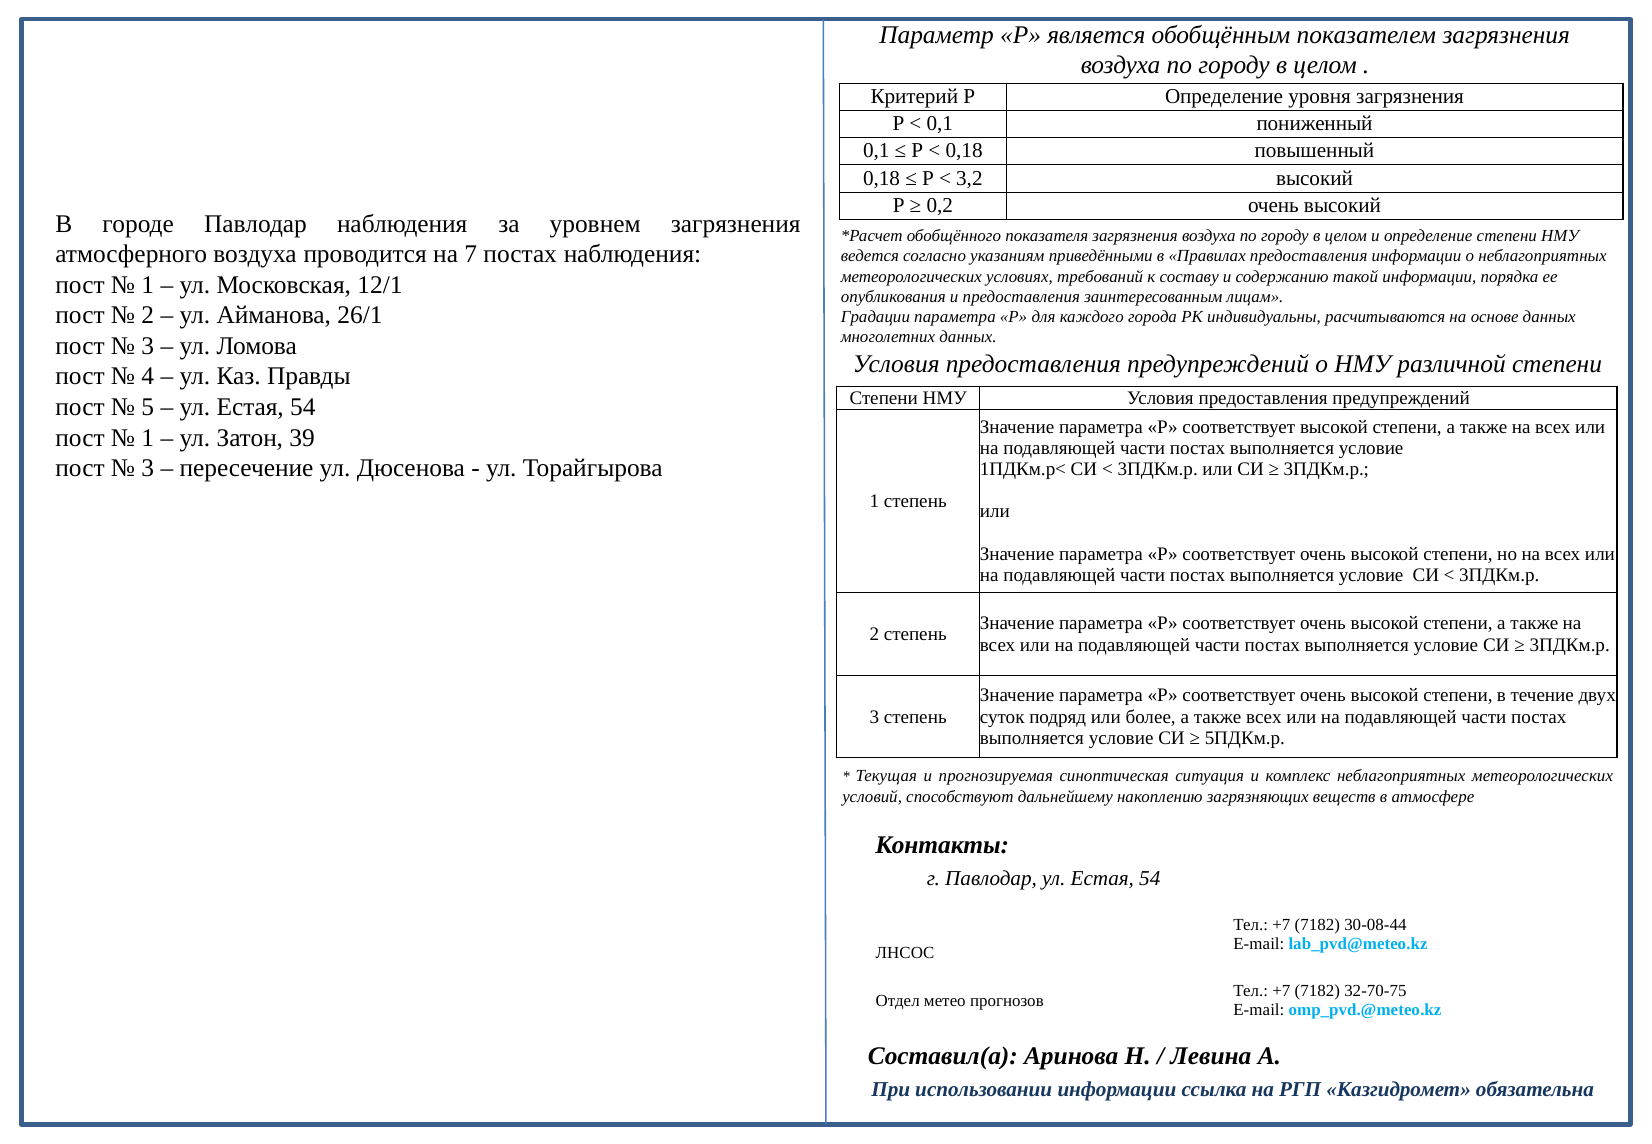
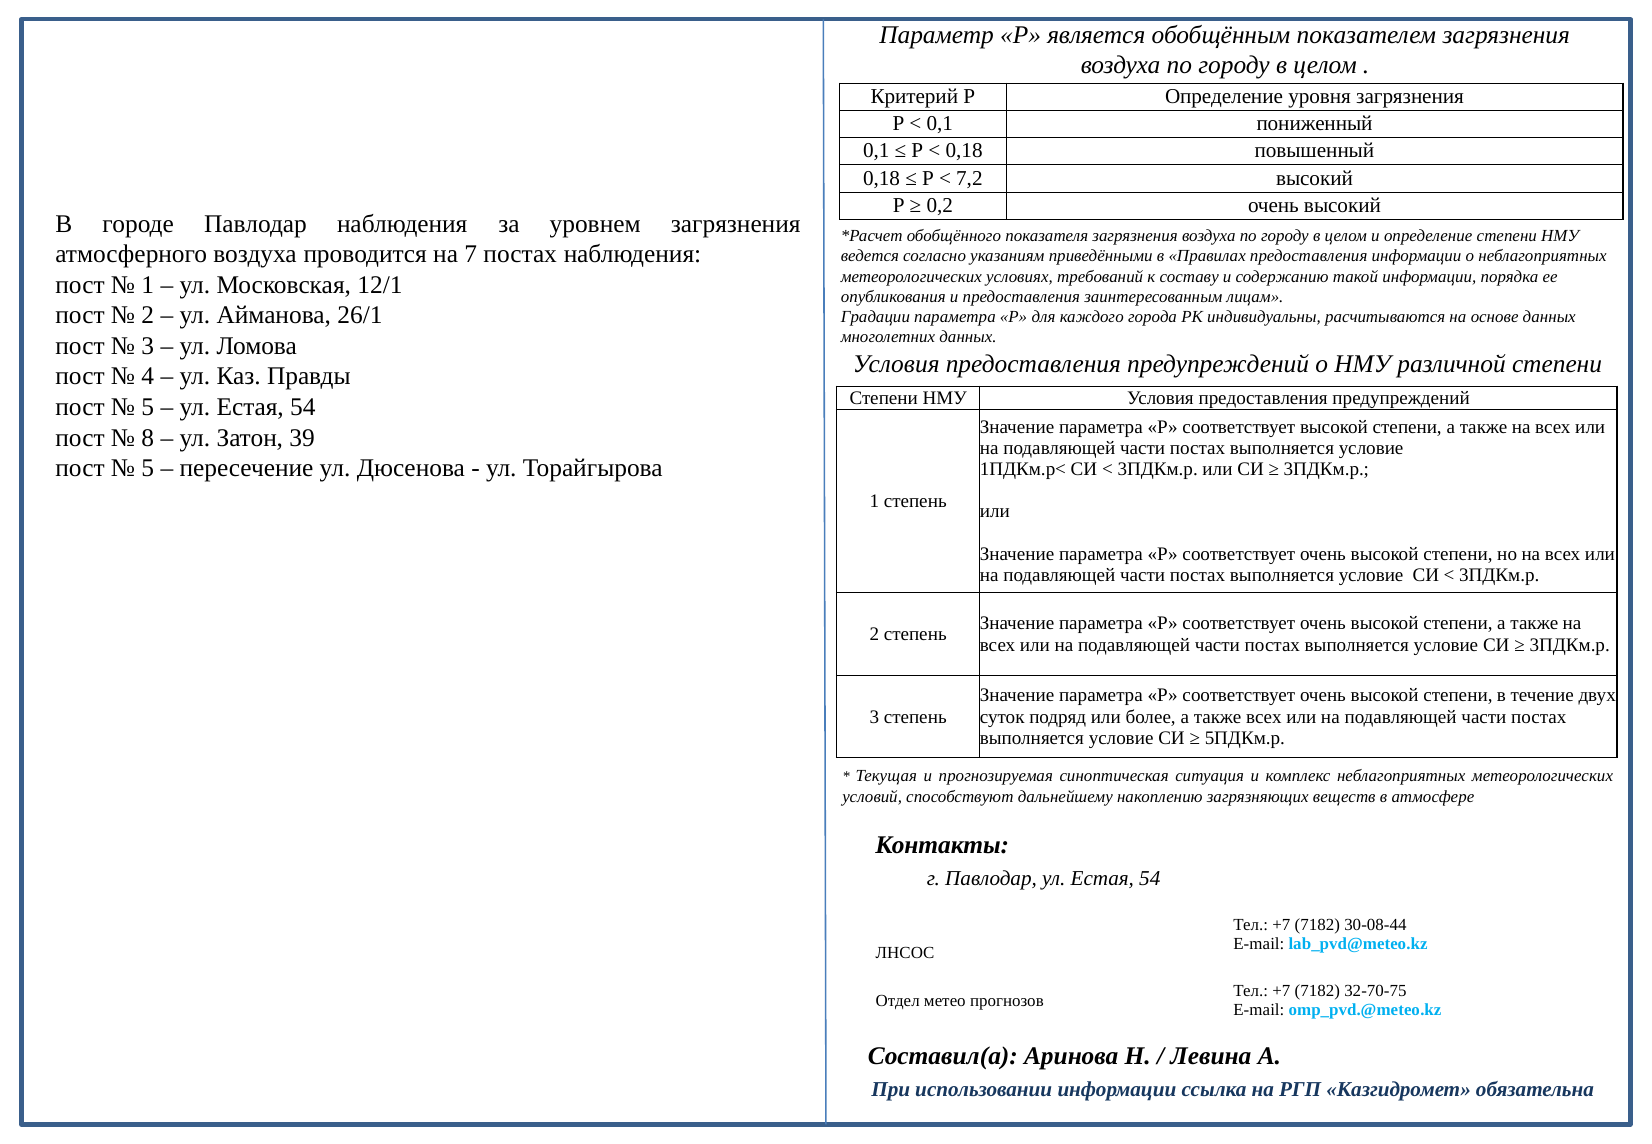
3,2: 3,2 -> 7,2 (969, 178)
1: 1 -> 8 (148, 438)
3: 3 -> 5 (148, 468)
